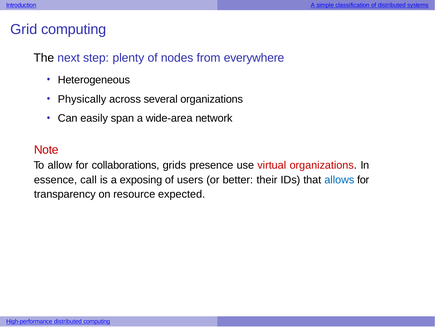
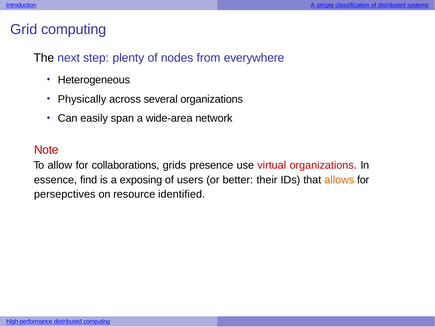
call: call -> find (89, 180)
allows colour: blue -> orange (339, 180)
transparency: transparency -> persepctives (65, 194)
expected: expected -> identified (182, 194)
